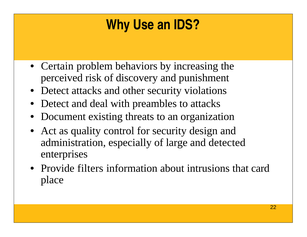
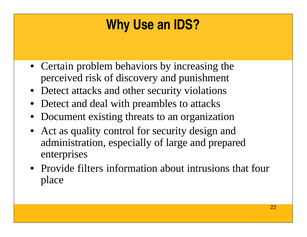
detected: detected -> prepared (227, 143)
card: card -> four (260, 168)
